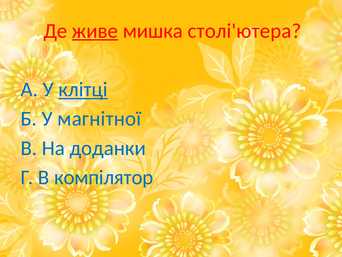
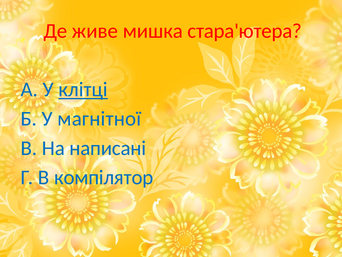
живе underline: present -> none (95, 31)
столі'ютера: столі'ютера -> стара'ютера (245, 31)
доданки: доданки -> написані (108, 148)
